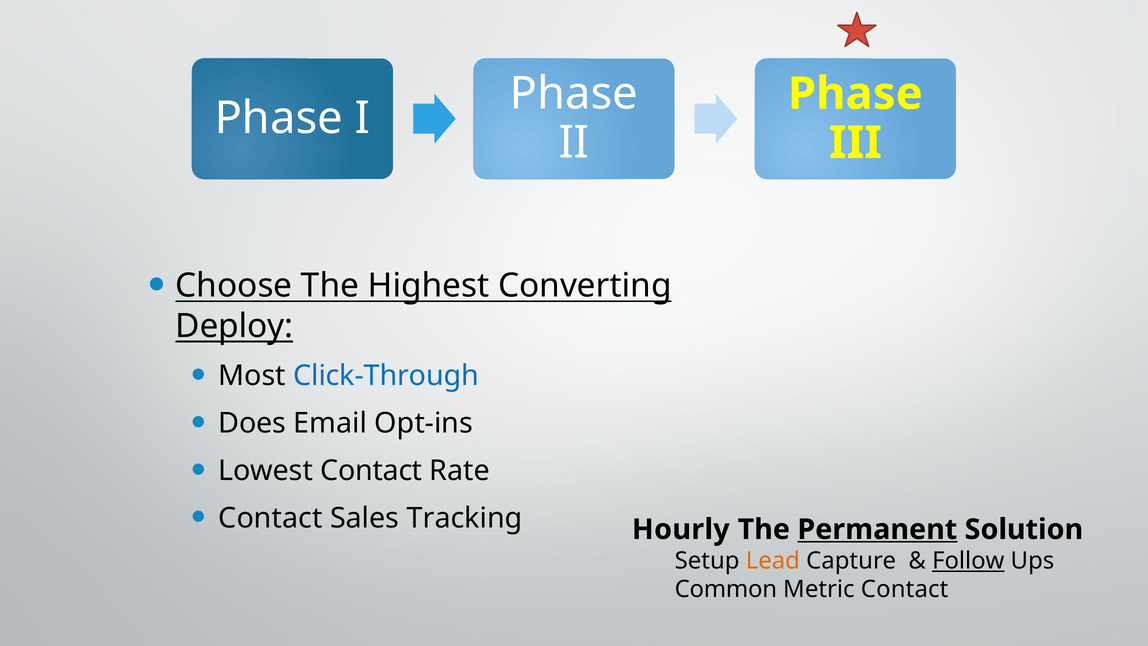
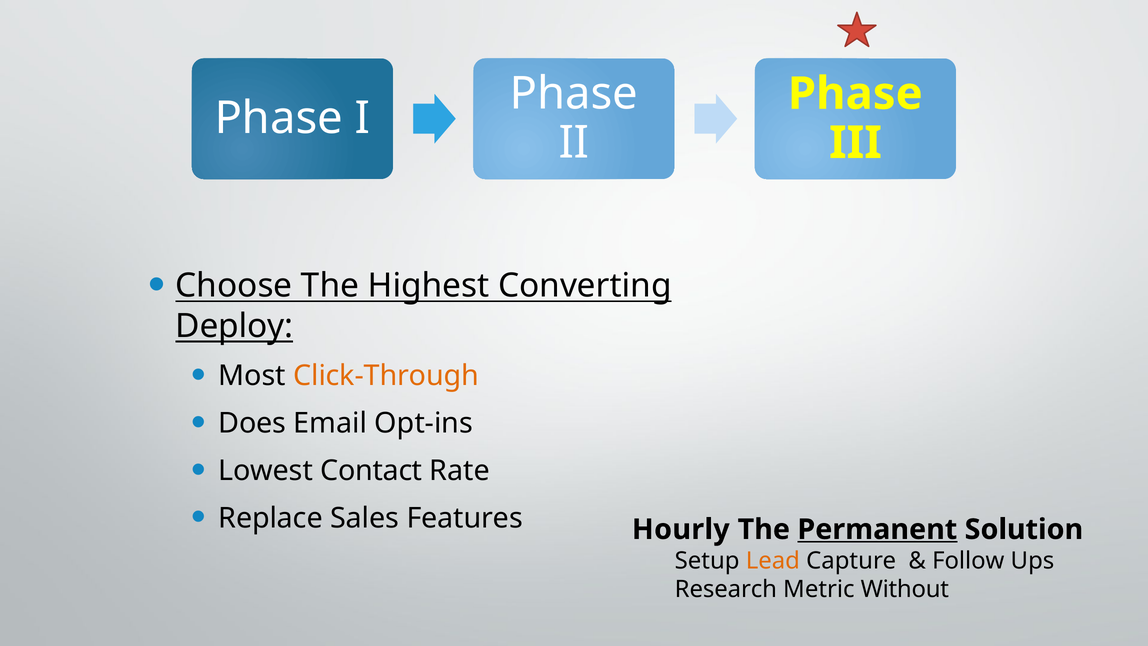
Click-Through colour: blue -> orange (386, 376)
Contact: Contact -> Replace (271, 518)
Tracking: Tracking -> Features (465, 518)
Follow underline: present -> none (968, 561)
Common: Common -> Research (726, 589)
Metric Contact: Contact -> Without (905, 589)
